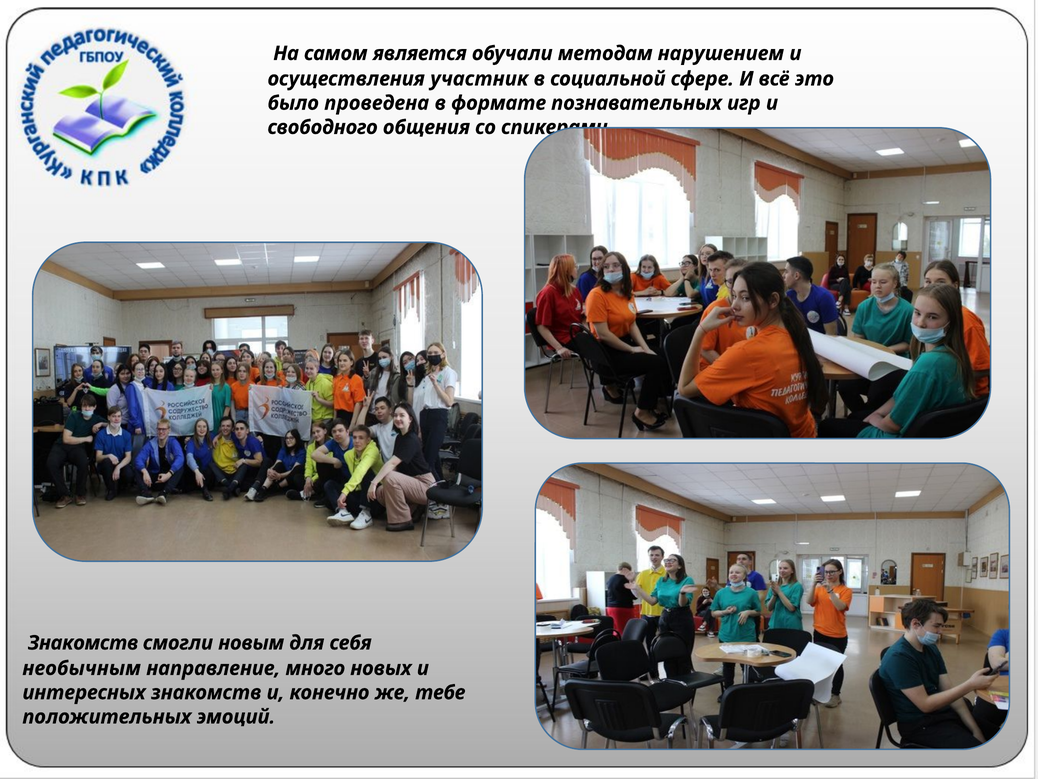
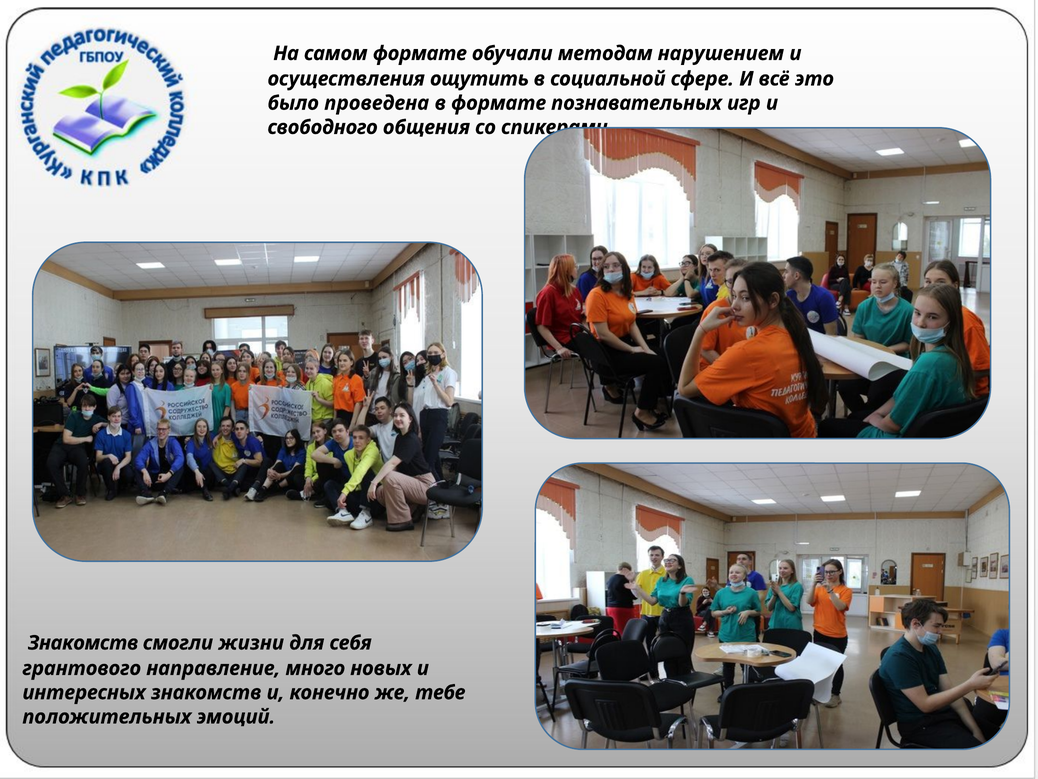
самом является: является -> формате (420, 53)
участник: участник -> ощутить (479, 79)
новым: новым -> жизни (251, 643)
необычным: необычным -> грантового (82, 668)
